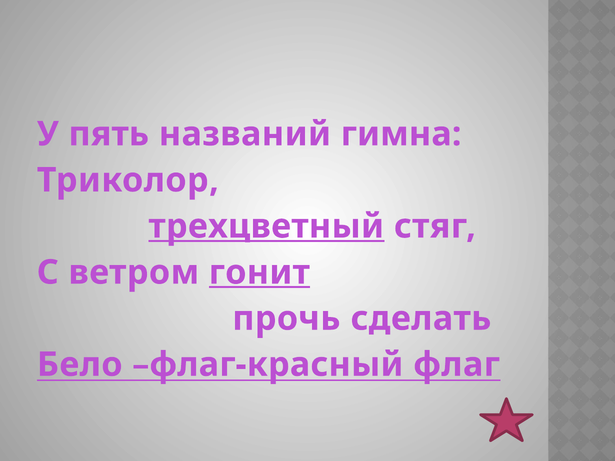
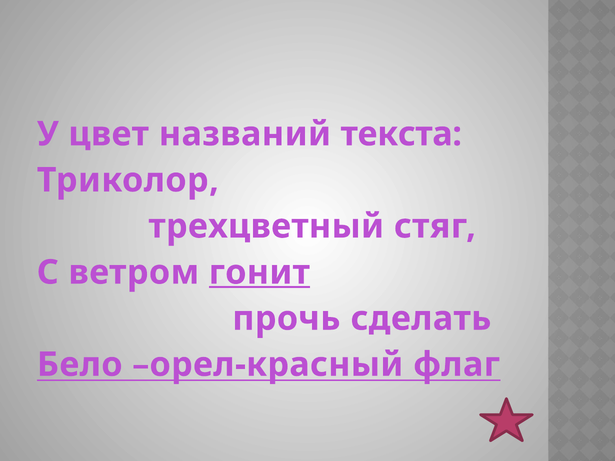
пять: пять -> цвет (109, 134)
гимна: гимна -> текста (401, 134)
трехцветный underline: present -> none (266, 226)
флаг-красный: флаг-красный -> орел-красный (268, 365)
